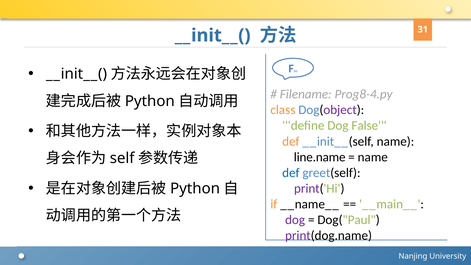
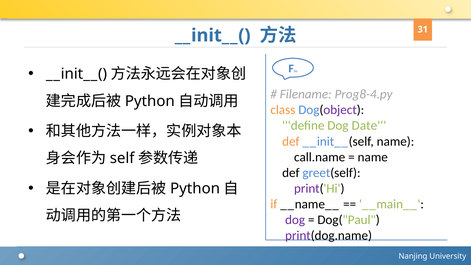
False: False -> Date (369, 126)
line.name: line.name -> call.name (320, 157)
def colour: blue -> black (291, 173)
